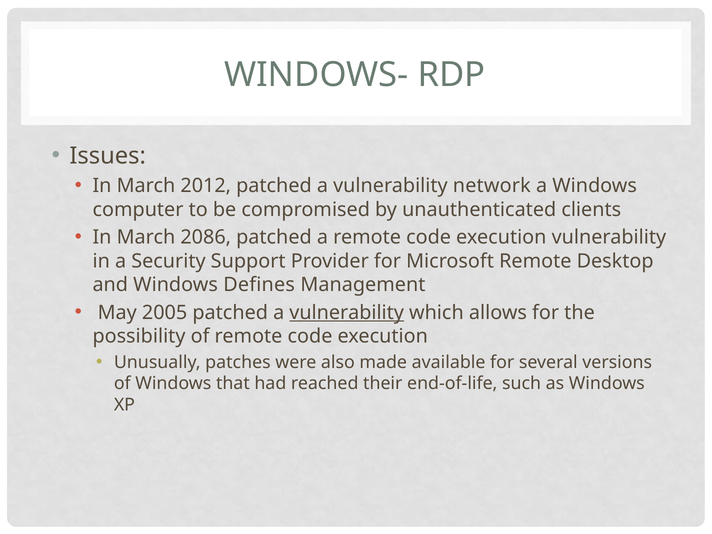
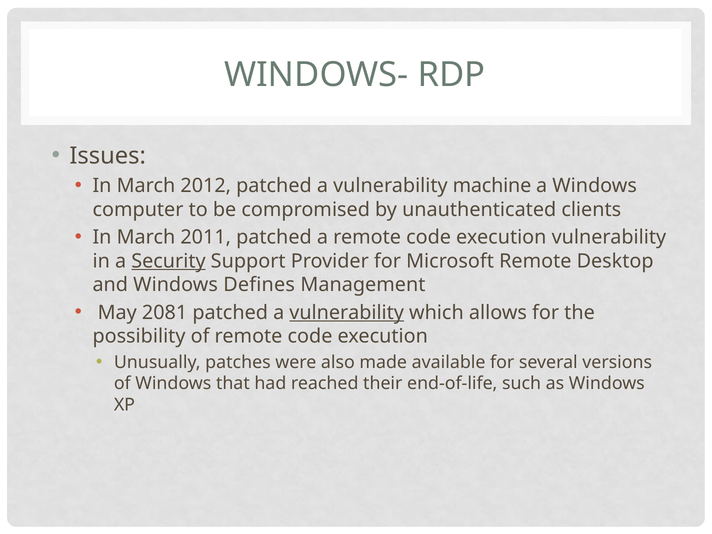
network: network -> machine (492, 186)
2086: 2086 -> 2011 (206, 237)
Security underline: none -> present (168, 261)
2005: 2005 -> 2081 (165, 312)
